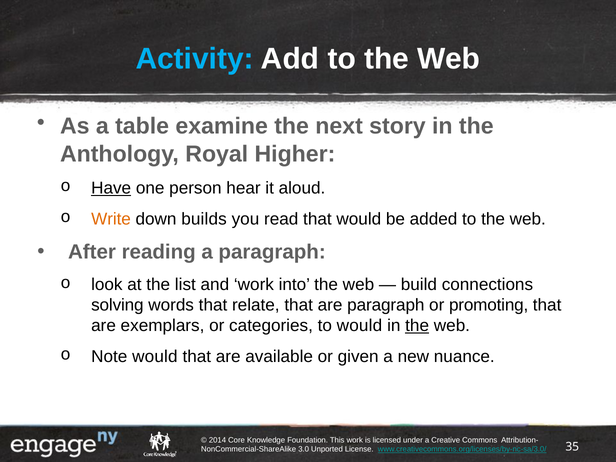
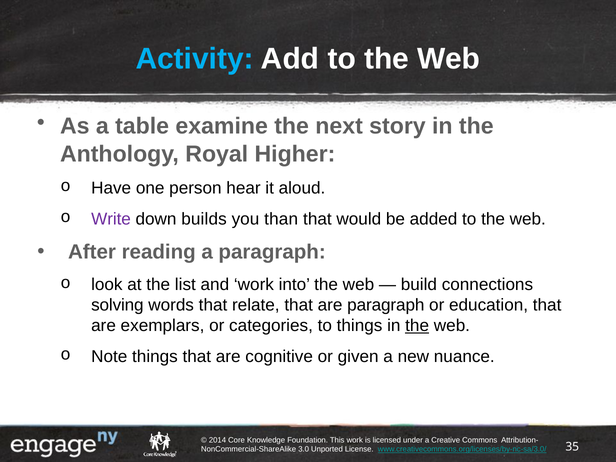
Have underline: present -> none (111, 188)
Write colour: orange -> purple (111, 219)
read: read -> than (281, 219)
promoting: promoting -> education (489, 305)
to would: would -> things (360, 326)
Note would: would -> things (155, 357)
available: available -> cognitive (279, 357)
